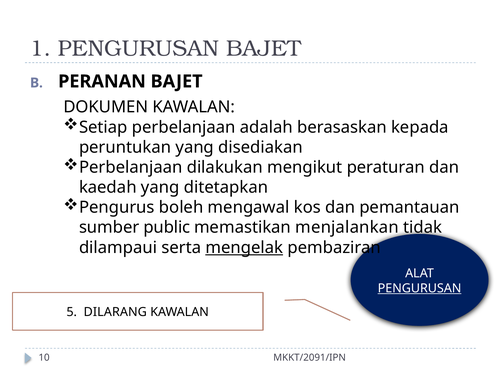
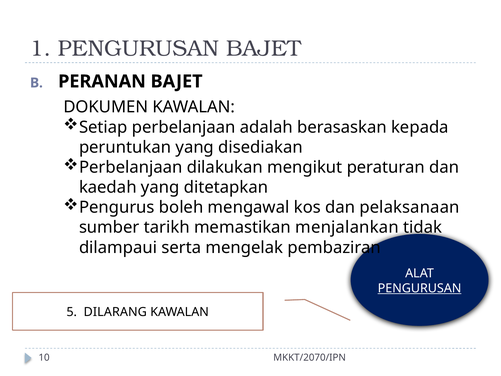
pemantauan: pemantauan -> pelaksanaan (409, 207)
public: public -> tarikh (167, 227)
mengelak underline: present -> none (244, 247)
MKKT/2091/IPN: MKKT/2091/IPN -> MKKT/2070/IPN (310, 357)
